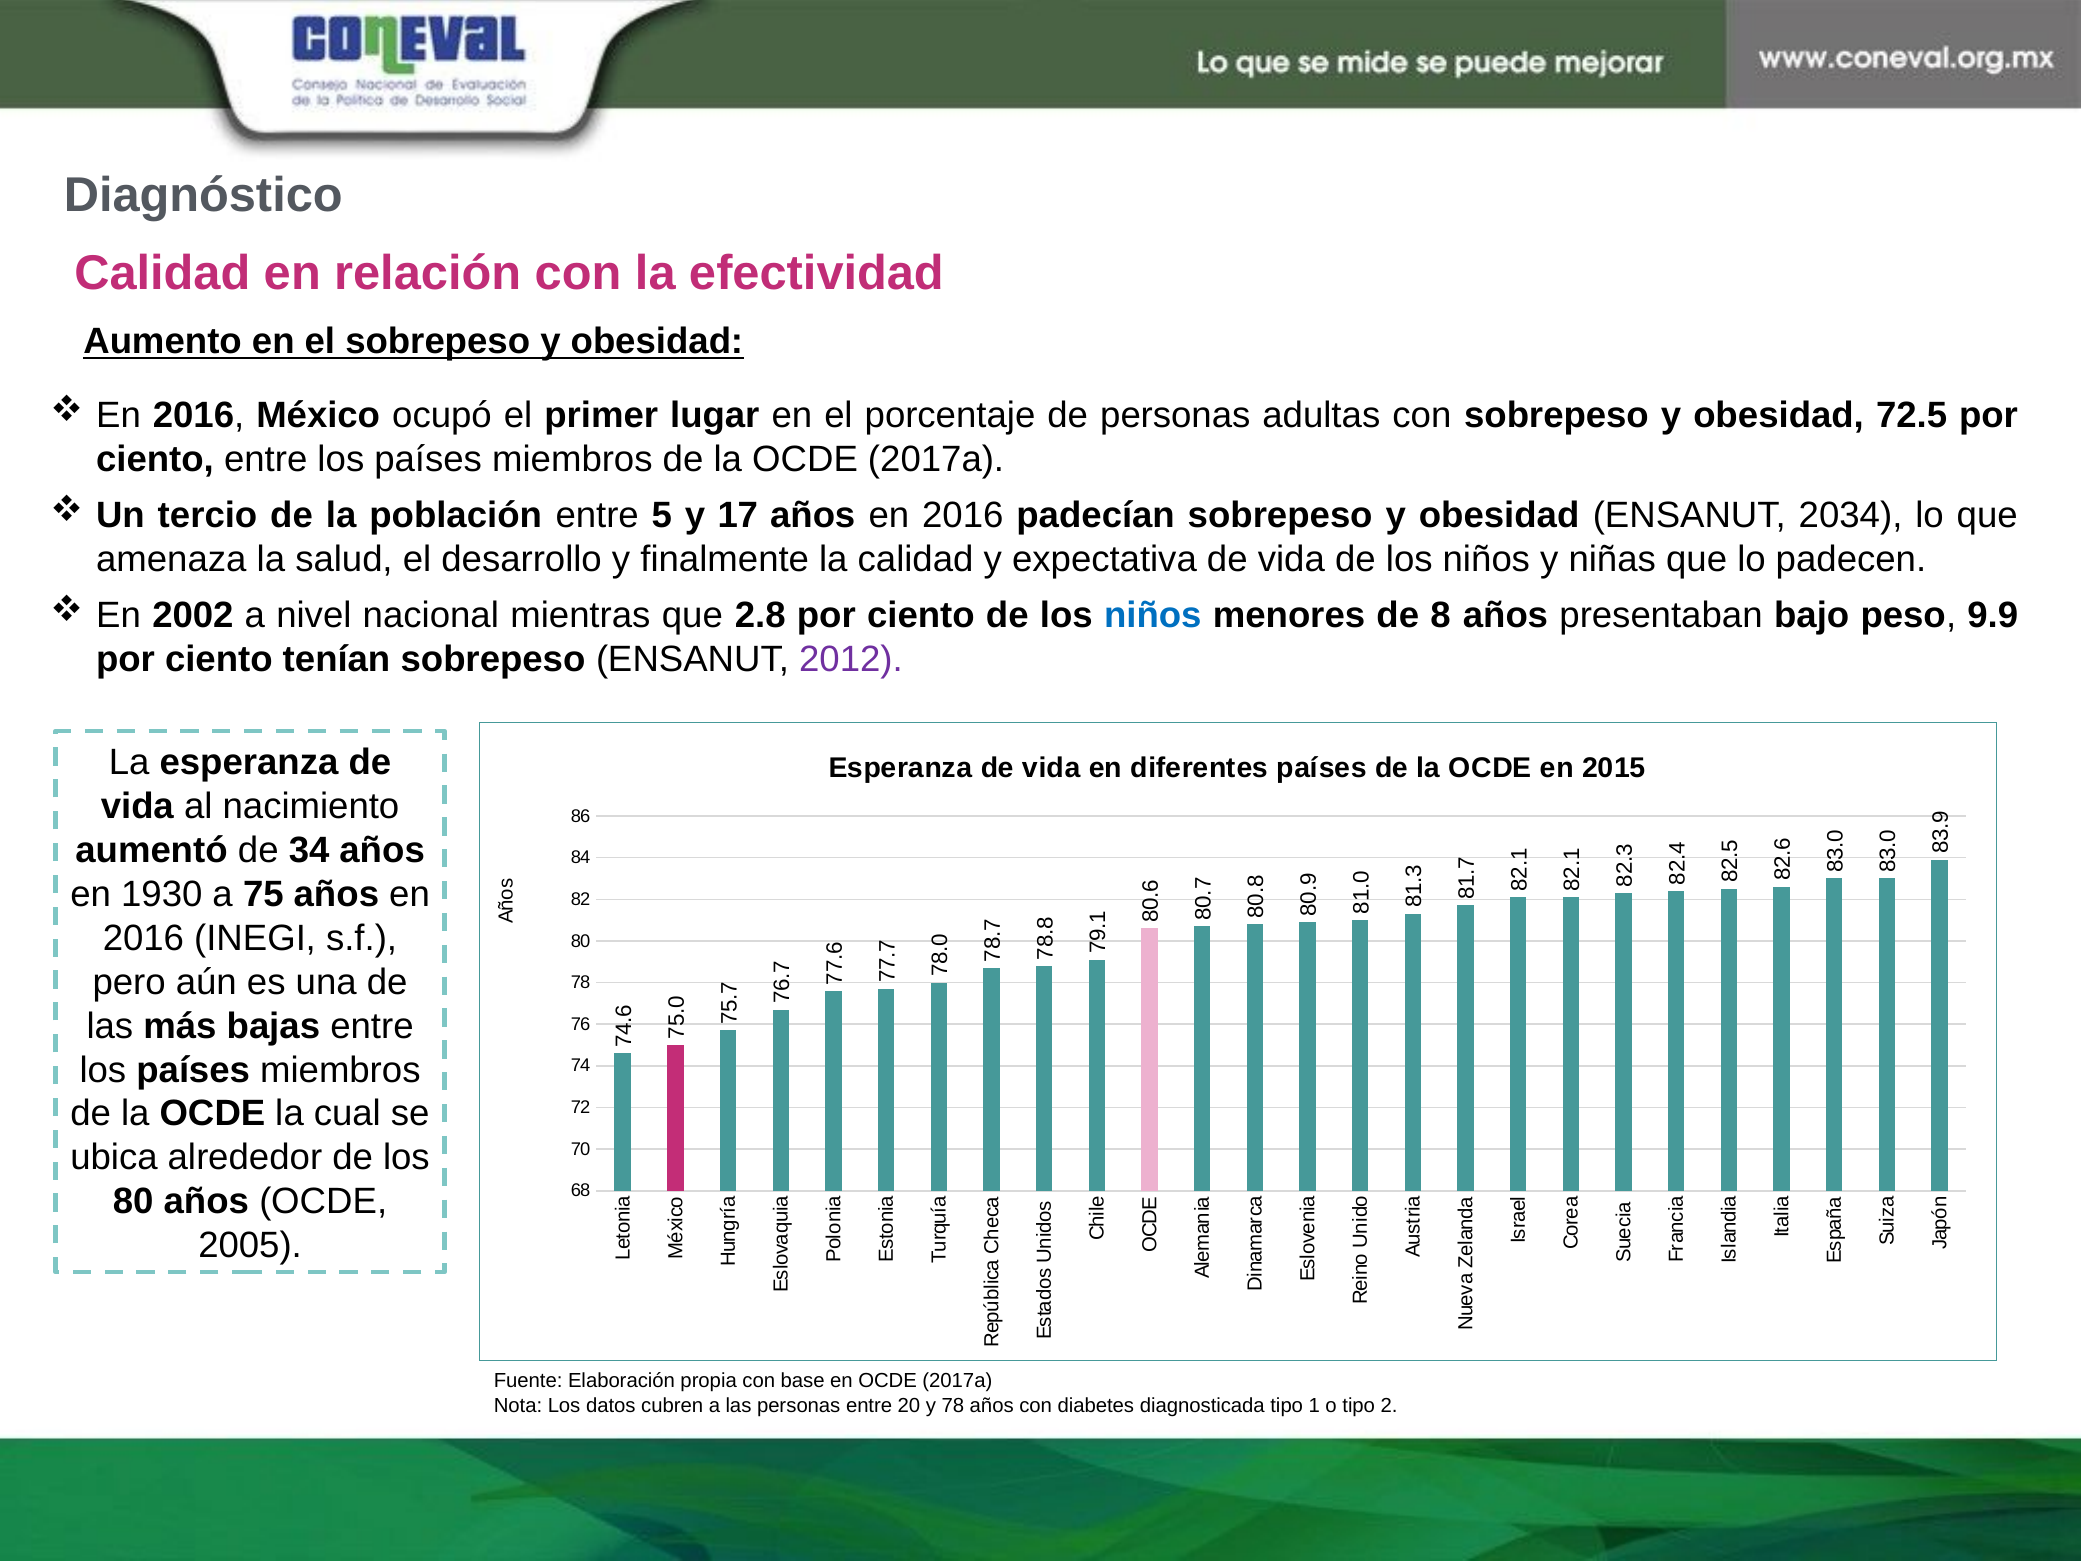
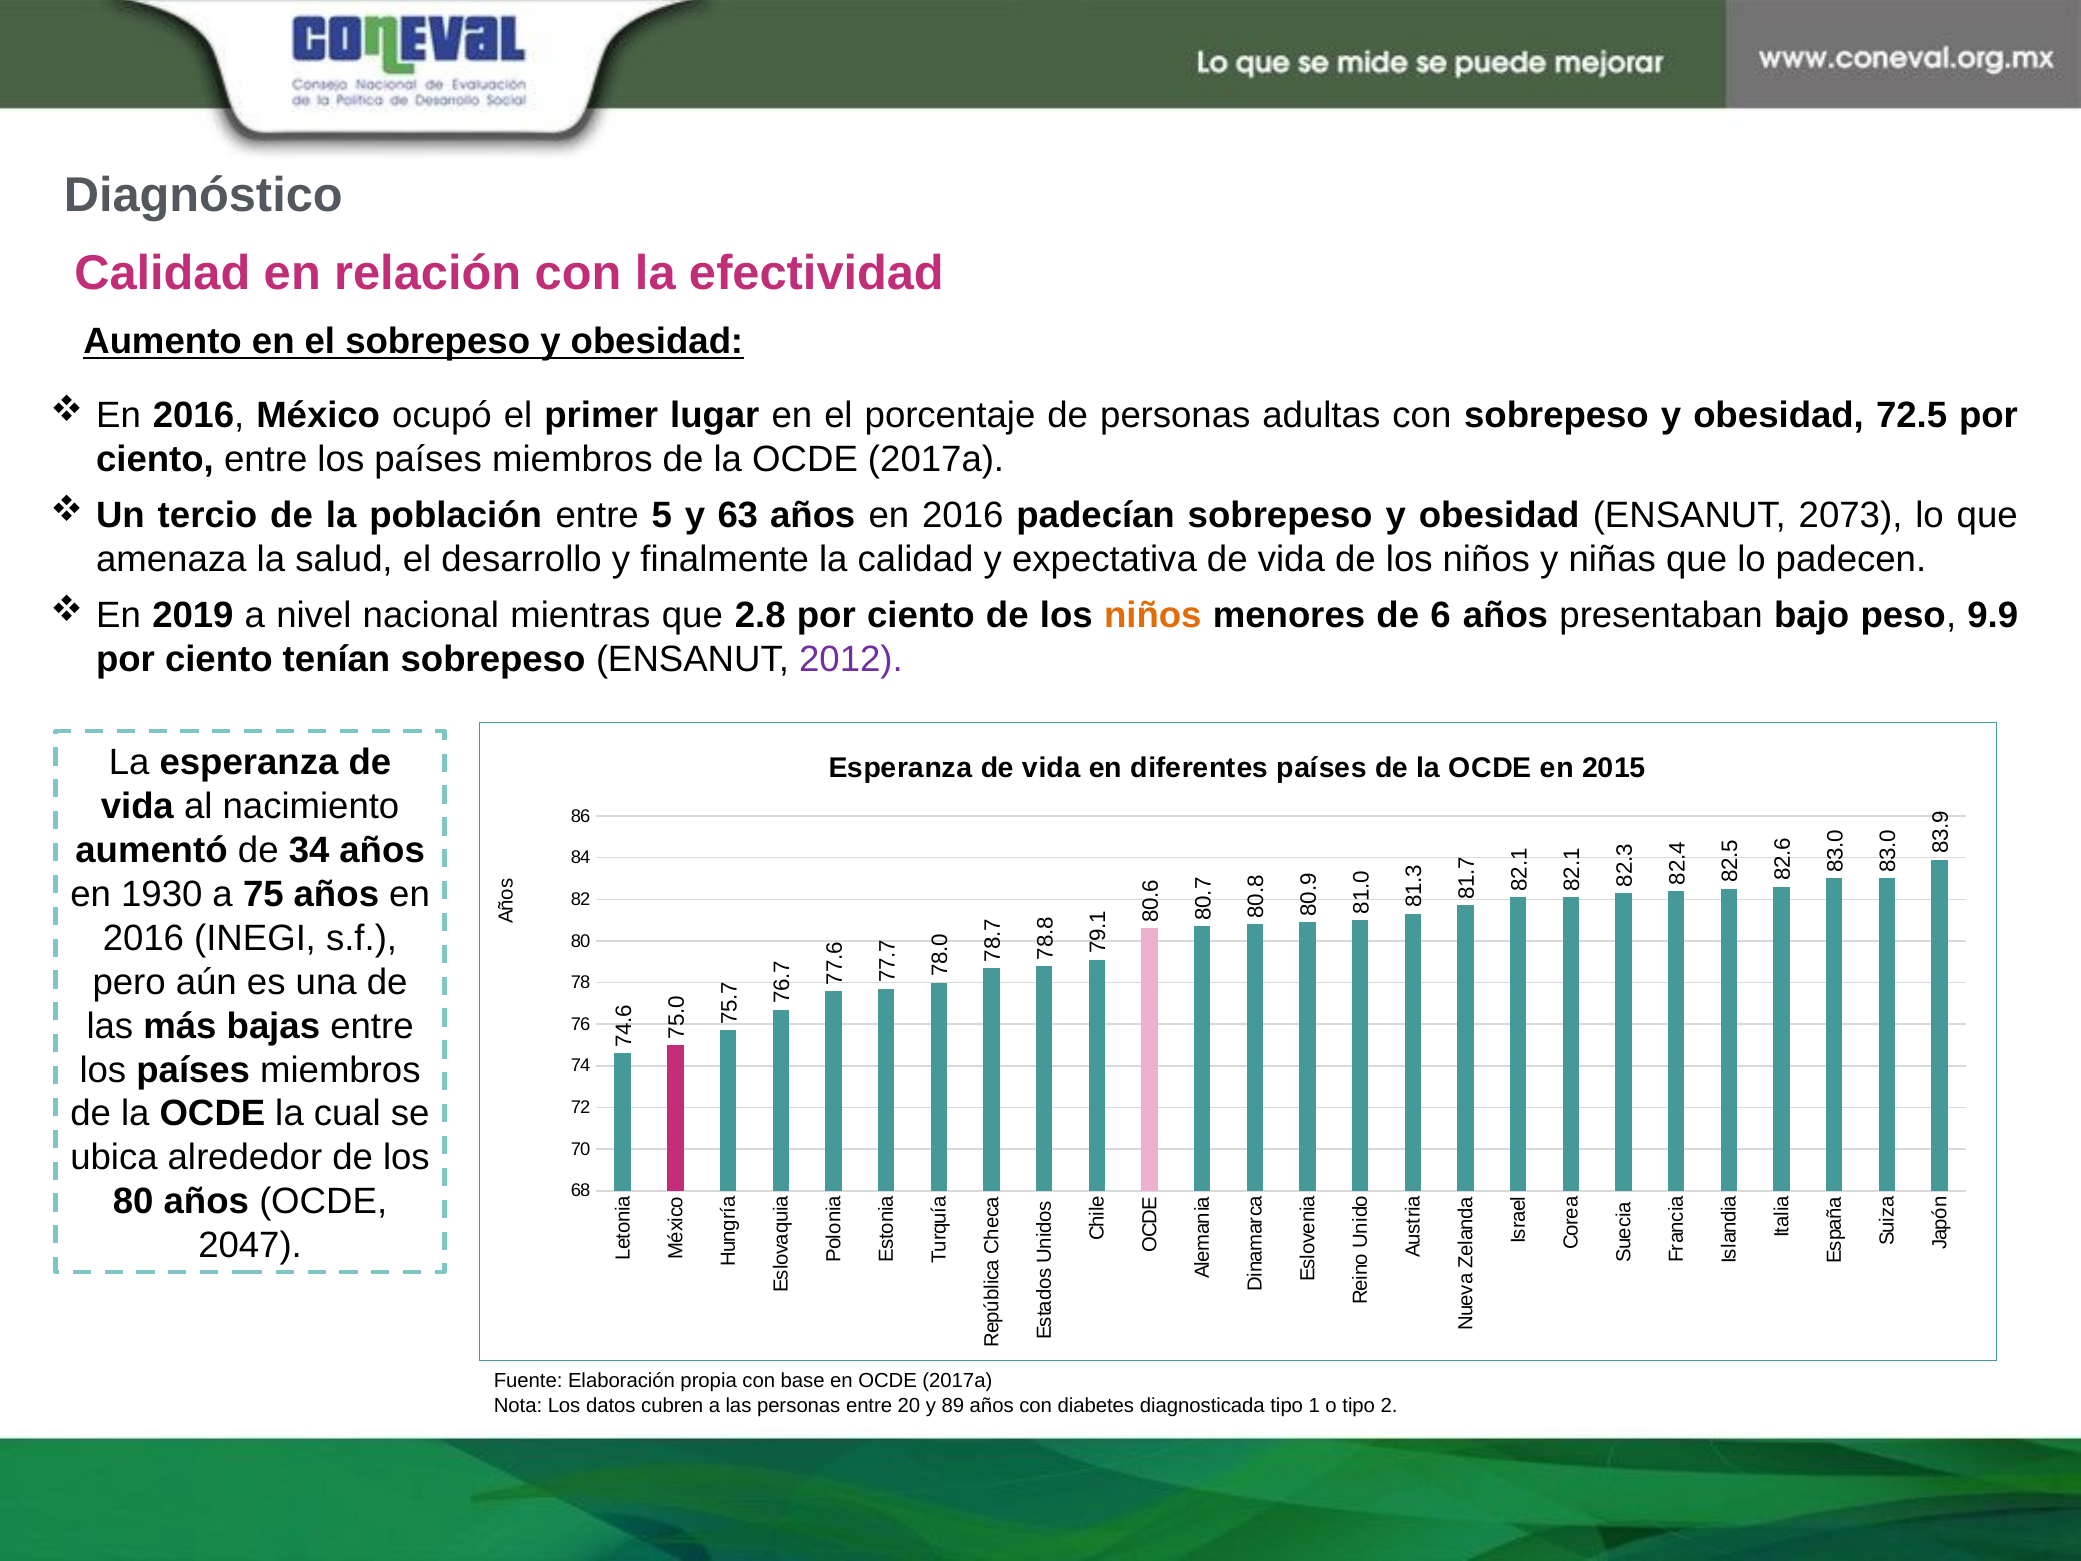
17: 17 -> 63 (738, 515)
2034: 2034 -> 2073 (1851, 515)
2002: 2002 -> 2019 (193, 615)
niños colour: blue -> orange (1153, 615)
de 8: 8 -> 6 (1441, 615)
2005: 2005 -> 2047 (250, 1245)
y 78: 78 -> 89 (953, 1405)
